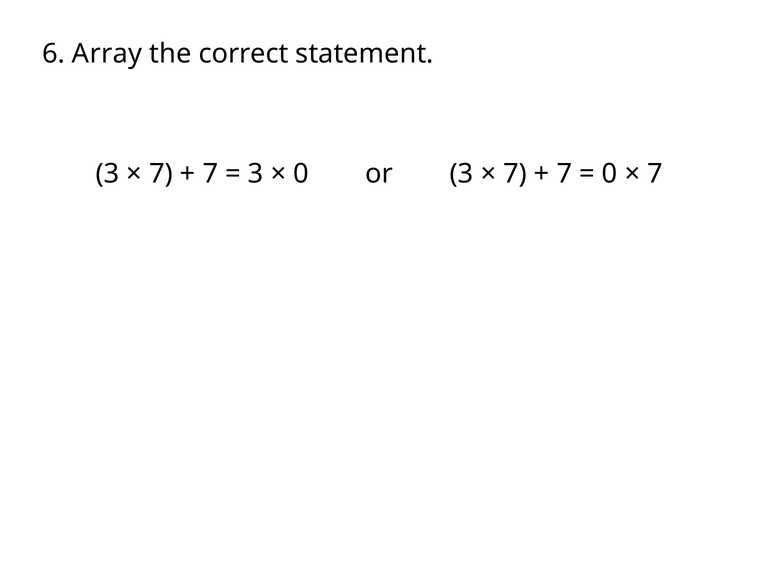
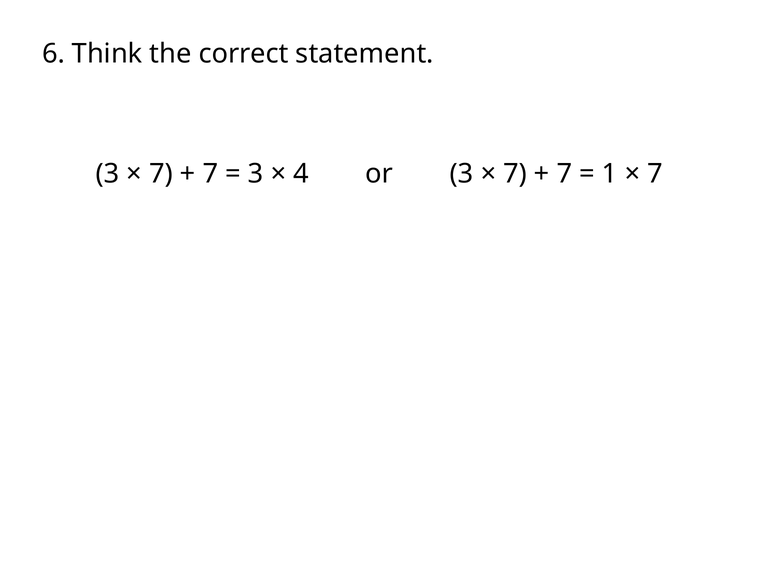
Array: Array -> Think (107, 54)
0: 0 -> 4 (301, 174)
0: 0 -> 1 (610, 174)
